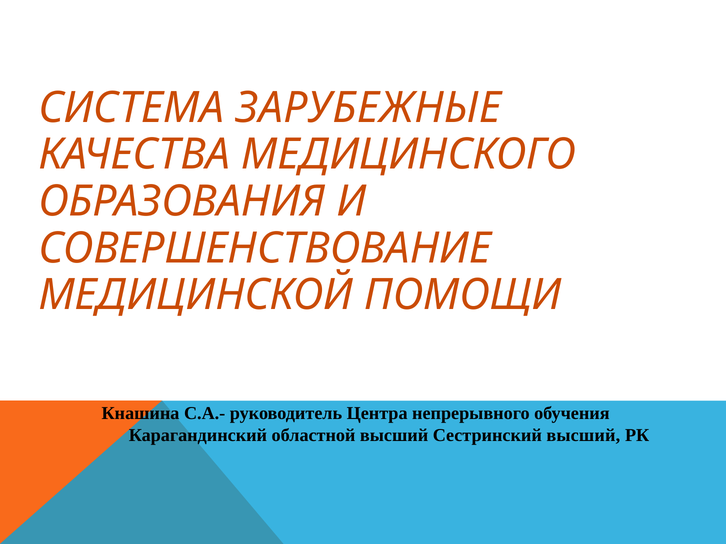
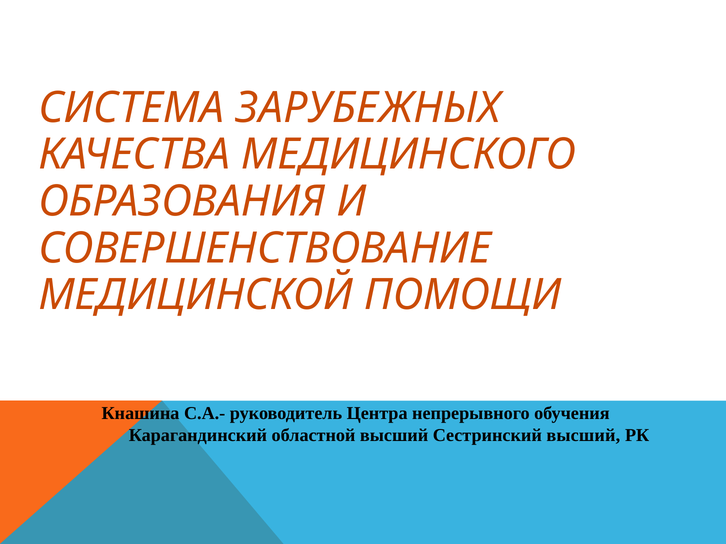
ЗАРУБЕЖНЫЕ: ЗАРУБЕЖНЫЕ -> ЗАРУБЕЖНЫХ (368, 108)
